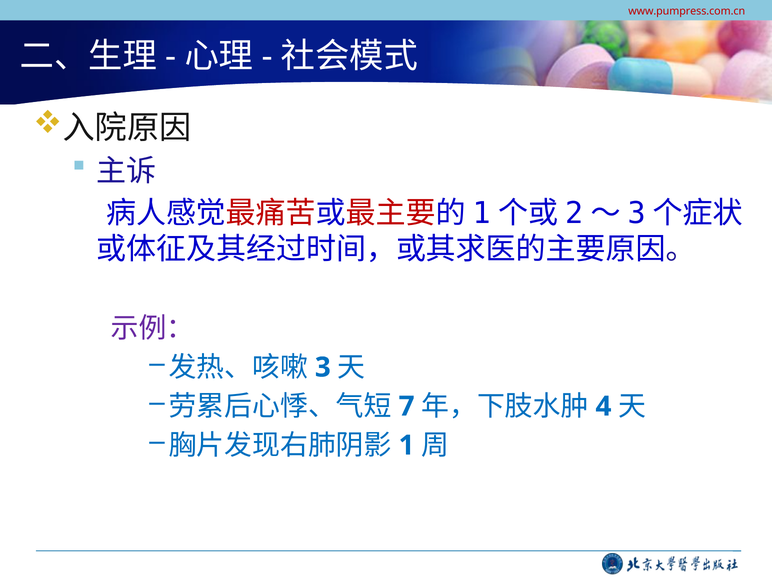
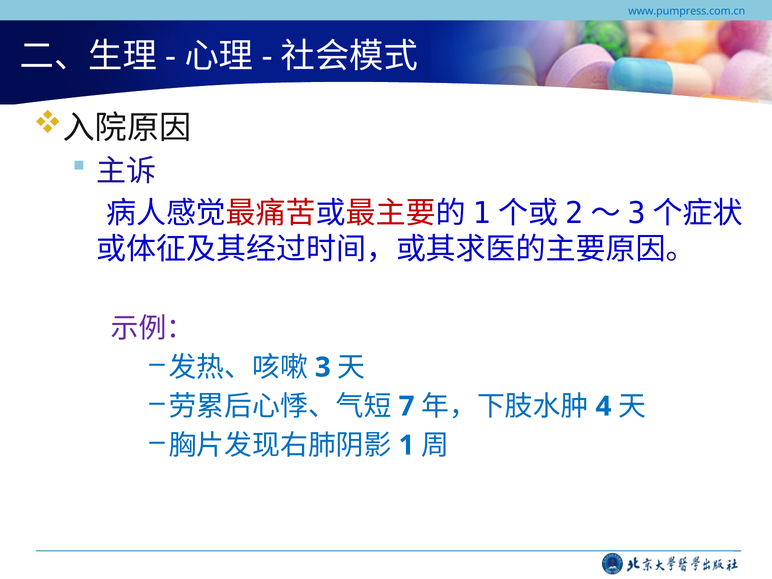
www.pumpress.com.cn colour: red -> blue (687, 11)
